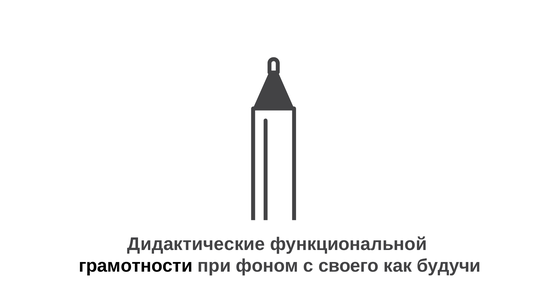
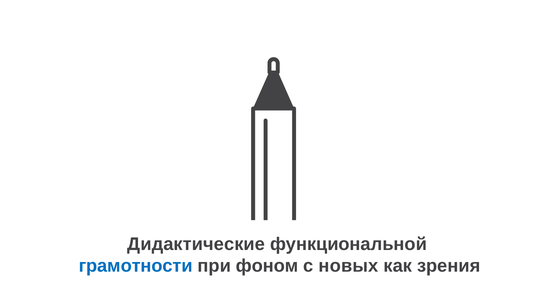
грамотности colour: black -> blue (136, 266)
своего: своего -> новых (348, 266)
будучи: будучи -> зрения (449, 266)
